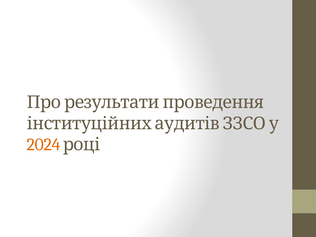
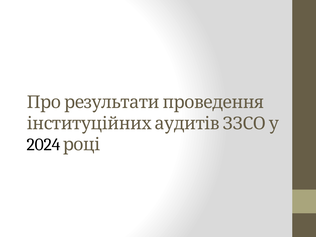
2024 colour: orange -> black (43, 145)
